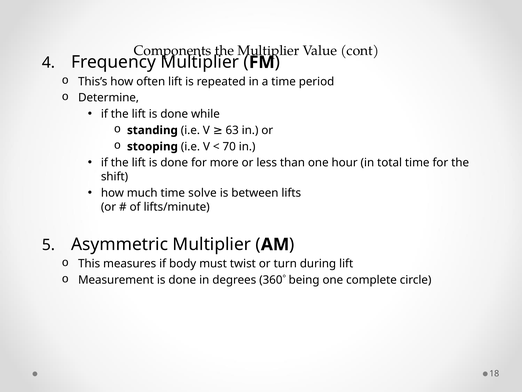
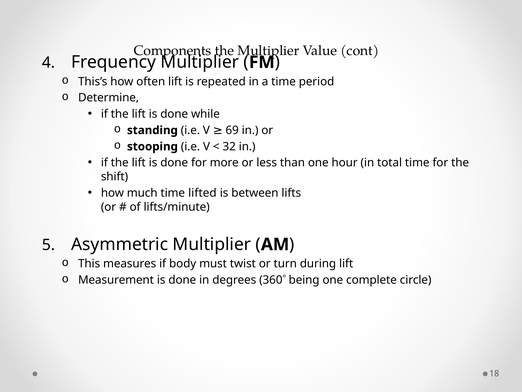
63: 63 -> 69 (232, 130)
70: 70 -> 32 (229, 146)
solve: solve -> lifted (202, 193)
